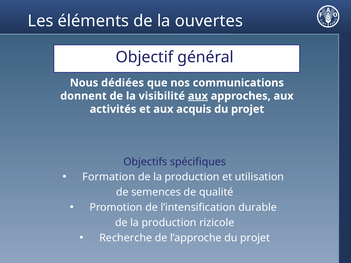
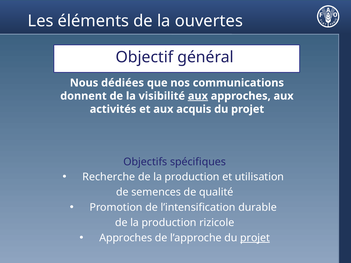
Formation: Formation -> Recherche (109, 177)
Recherche: Recherche -> Approches (126, 238)
projet underline: none -> present (255, 238)
